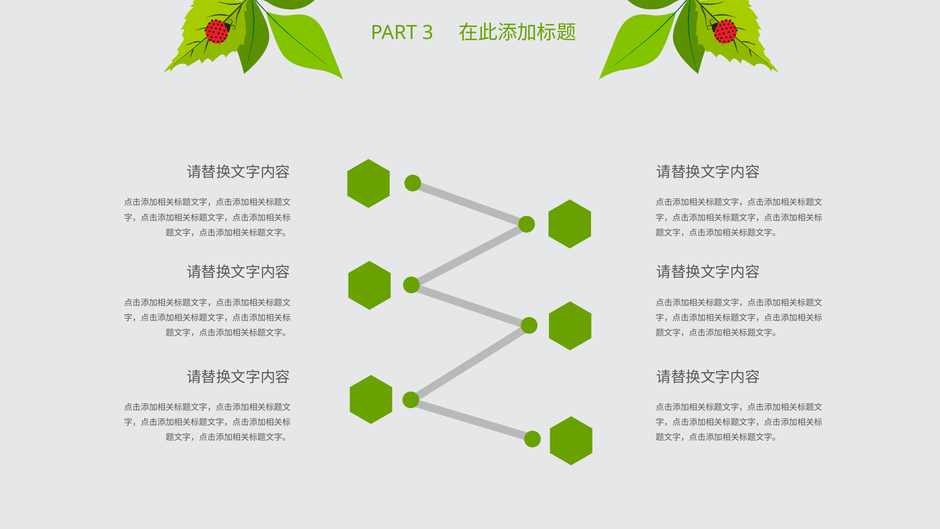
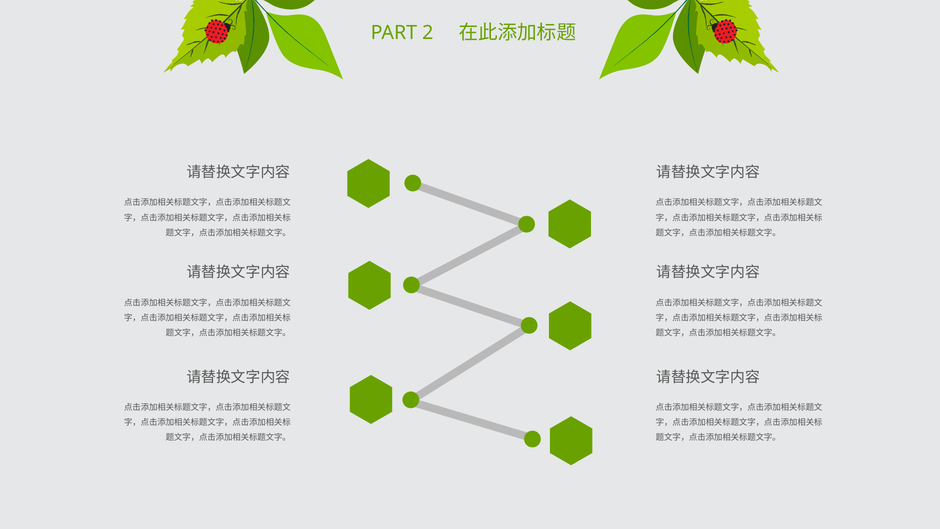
3: 3 -> 2 (428, 33)
